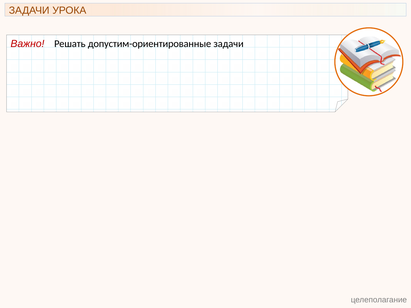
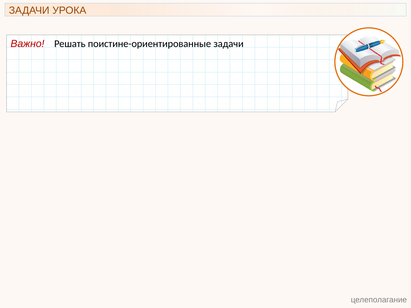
допустим-ориентированные: допустим-ориентированные -> поистине-ориентированные (149, 44)
